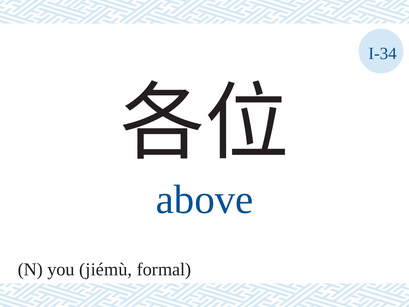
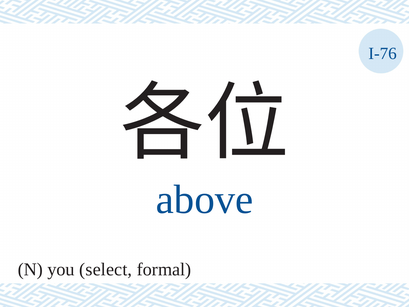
I-34: I-34 -> I-76 (383, 54)
jiémù: jiémù -> select (106, 269)
